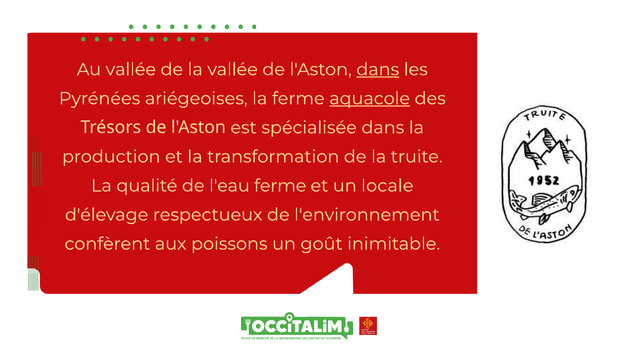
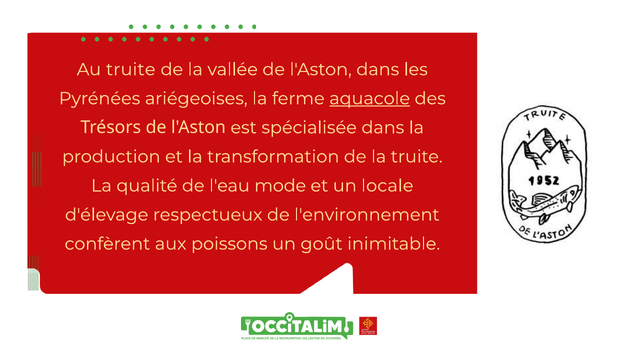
Au vallée: vallée -> truite (131, 69)
dans underline: present -> none (378, 69)
l'eau ferme: ferme -> mode (280, 186)
